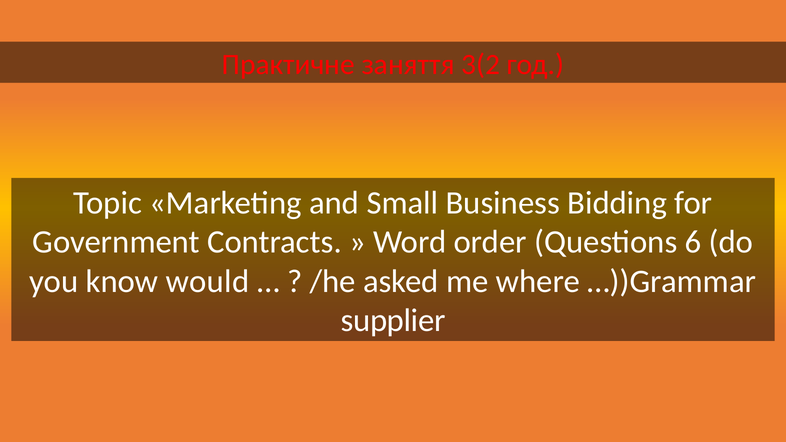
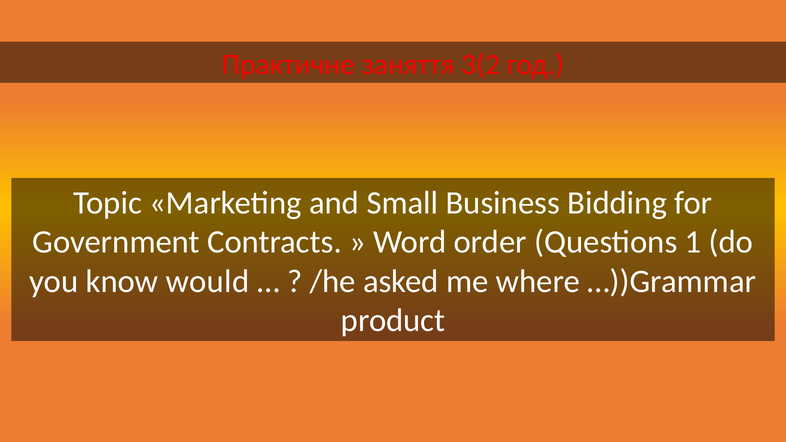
6: 6 -> 1 (693, 242)
supplier: supplier -> product (393, 321)
